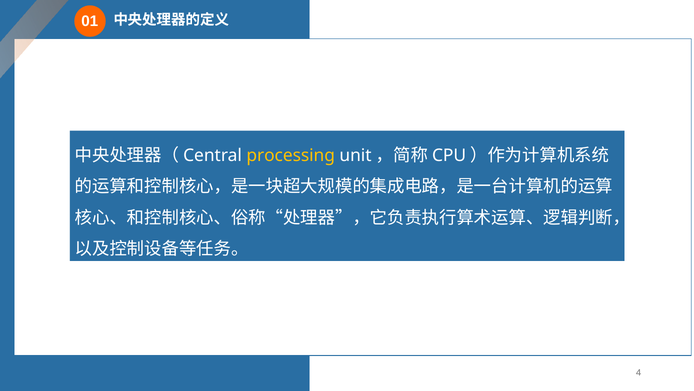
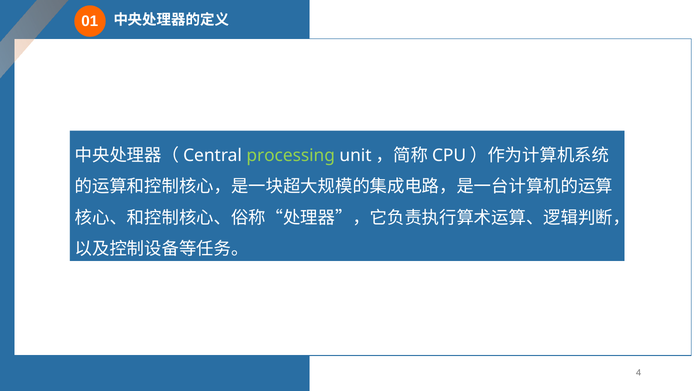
processing colour: yellow -> light green (291, 155)
